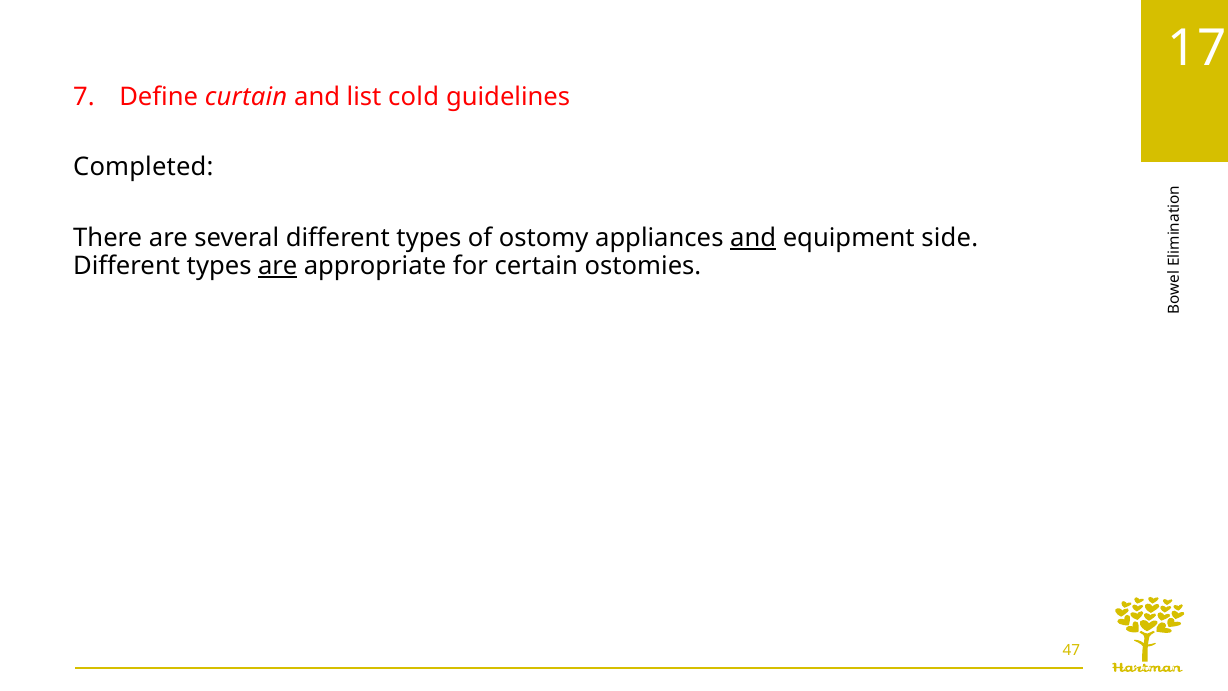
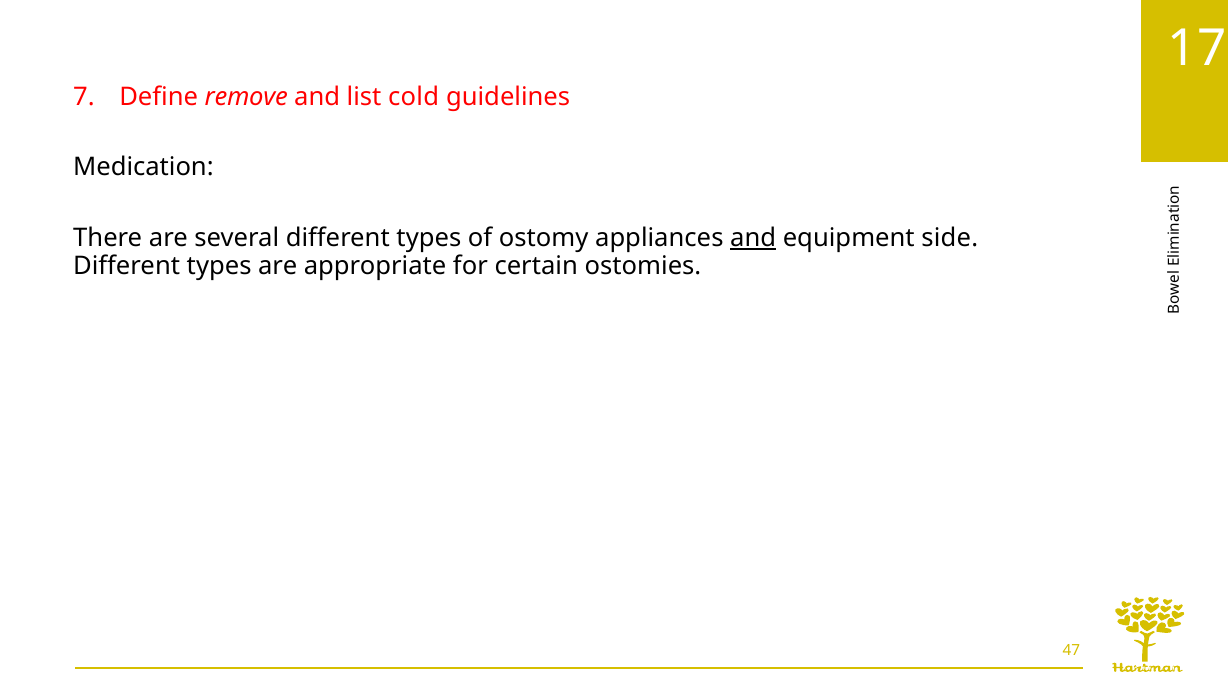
curtain: curtain -> remove (246, 97)
Completed: Completed -> Medication (143, 167)
are underline: present -> none (278, 266)
